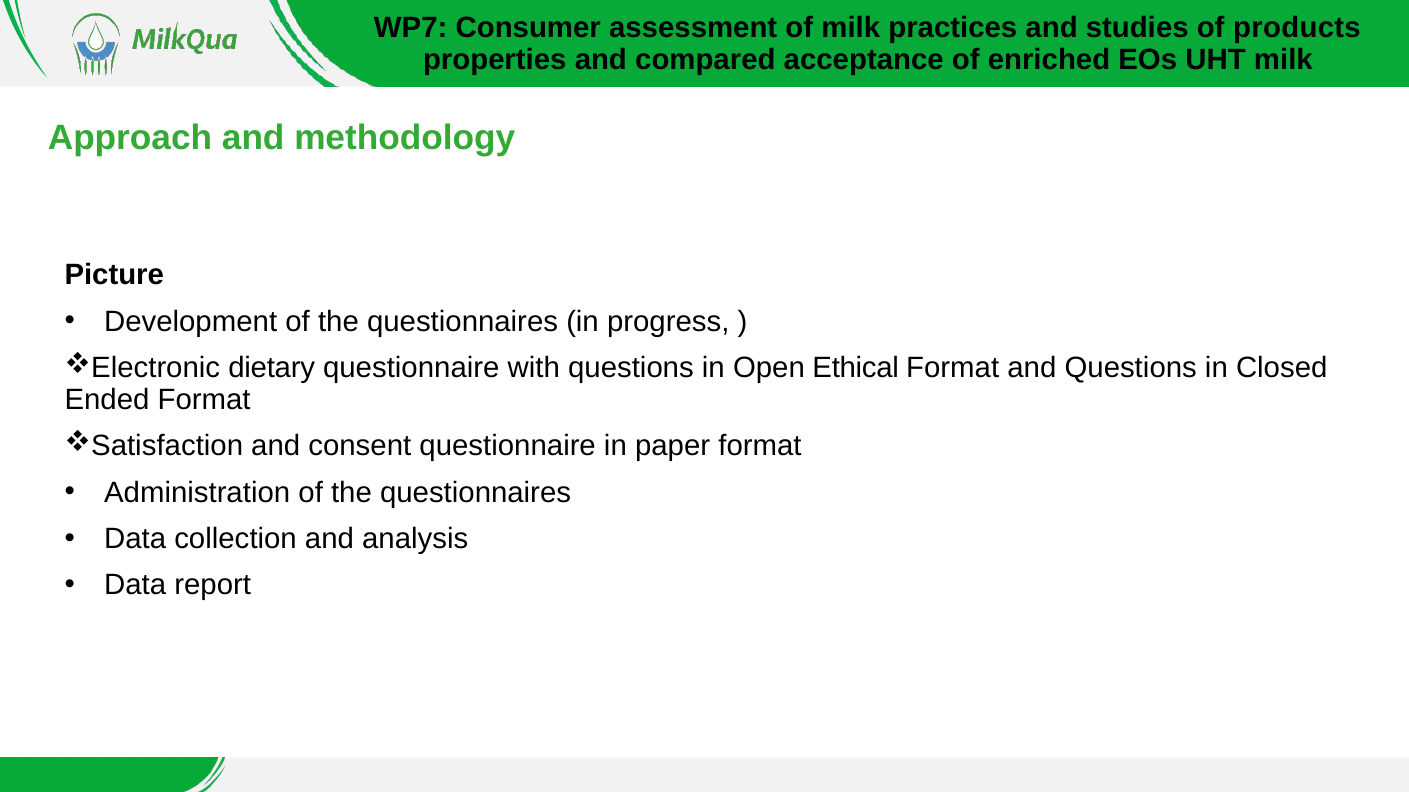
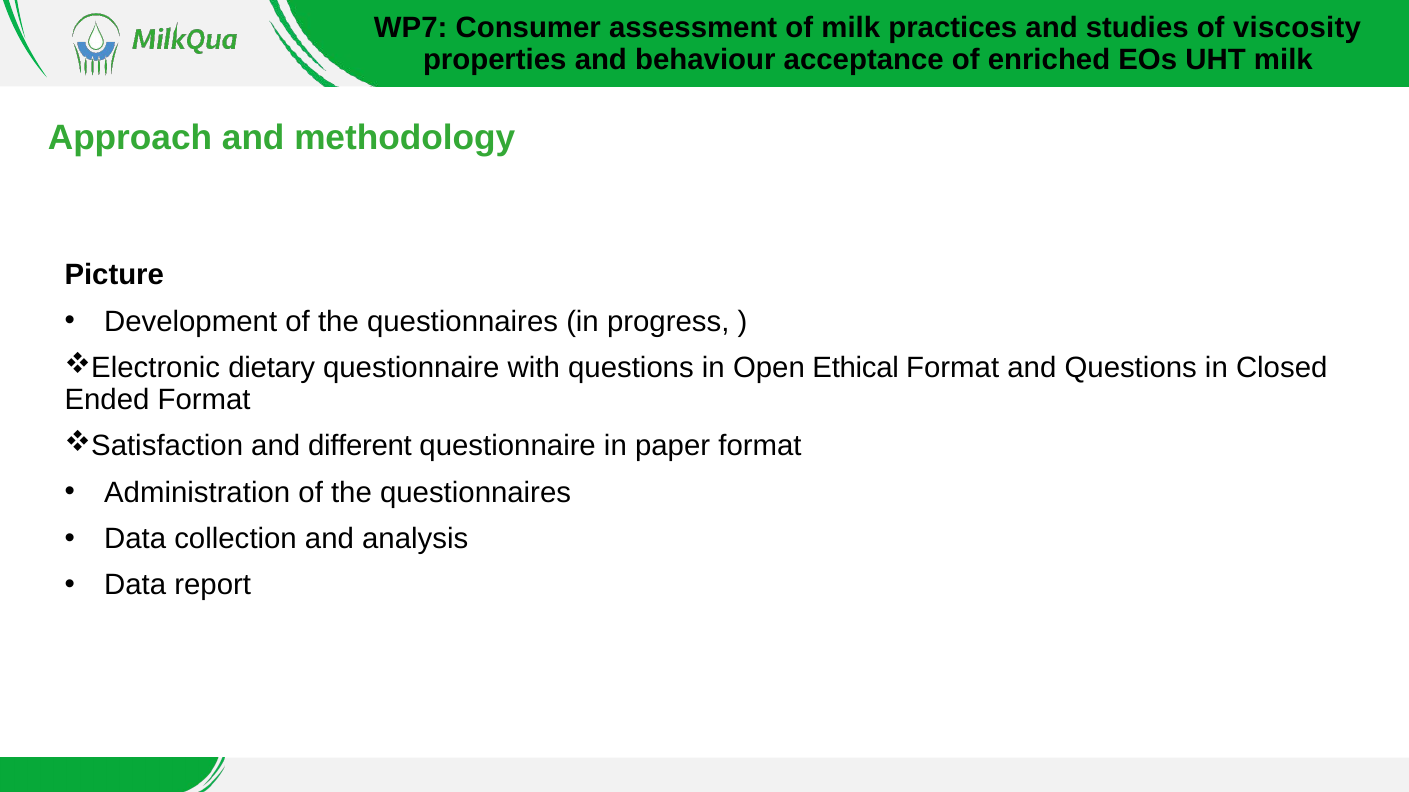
products: products -> viscosity (1297, 28)
compared: compared -> behaviour (705, 60)
consent: consent -> different (360, 446)
